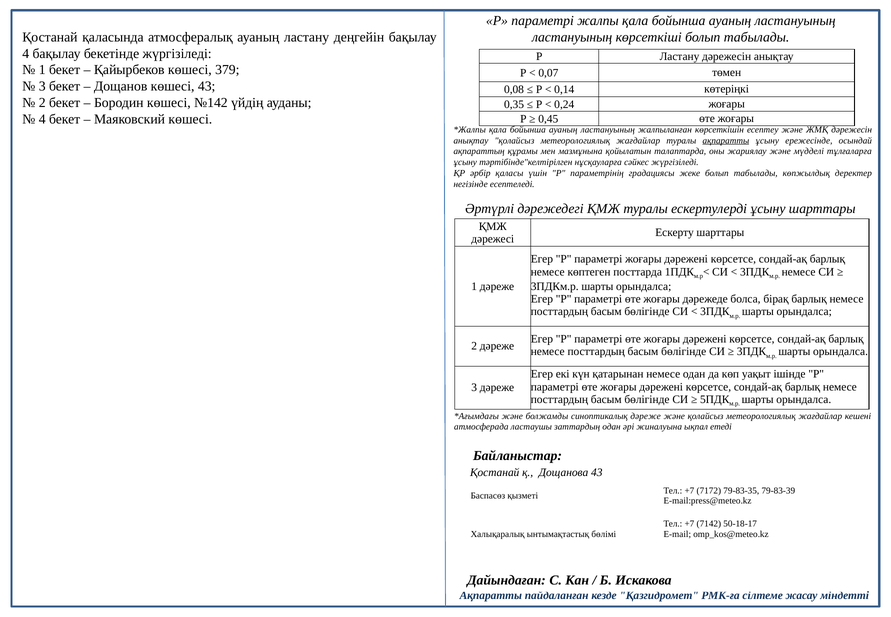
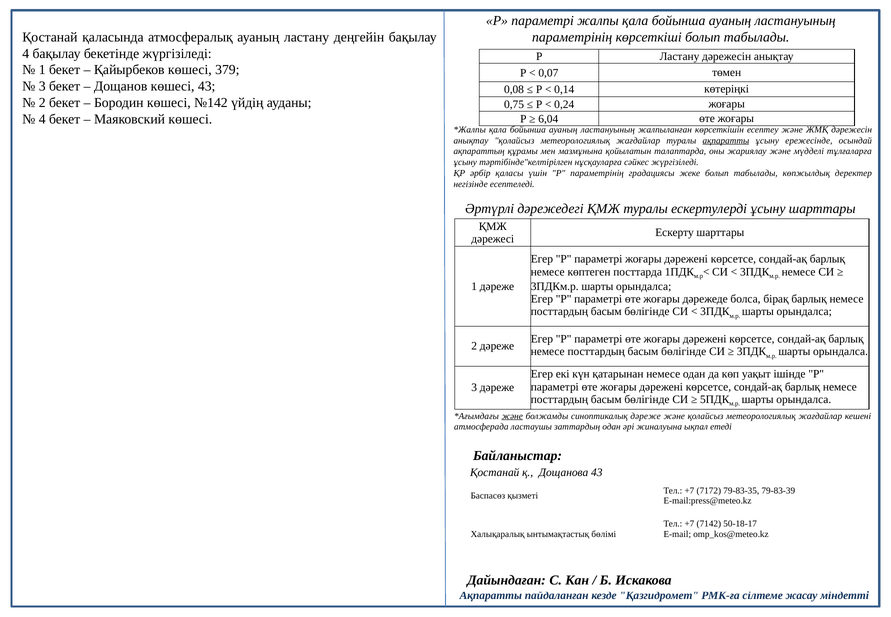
ластануының: ластануының -> параметрінің (572, 37)
0,35: 0,35 -> 0,75 (514, 104)
0,45: 0,45 -> 6,04 (548, 119)
және underline: none -> present (512, 416)
